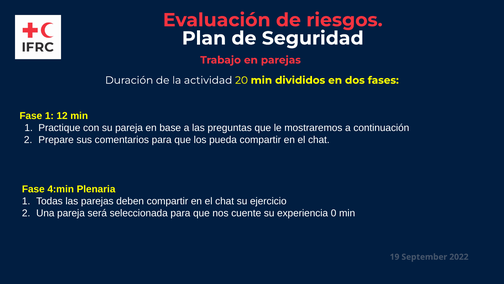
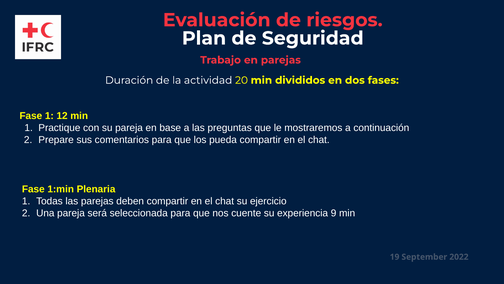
4:min: 4:min -> 1:min (61, 189)
0: 0 -> 9 (334, 213)
